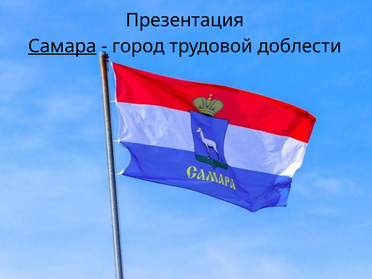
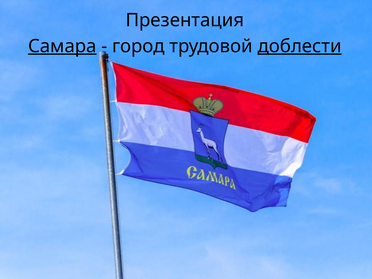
доблести underline: none -> present (300, 46)
